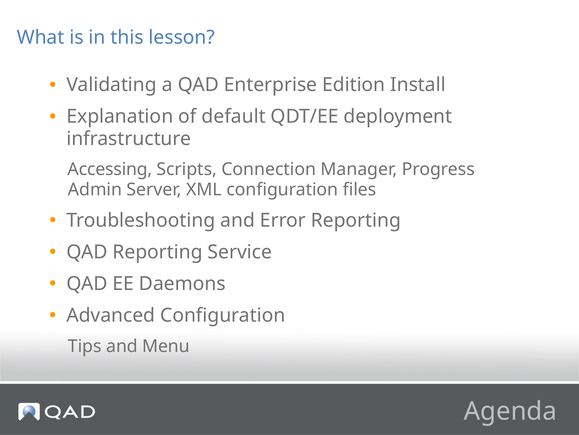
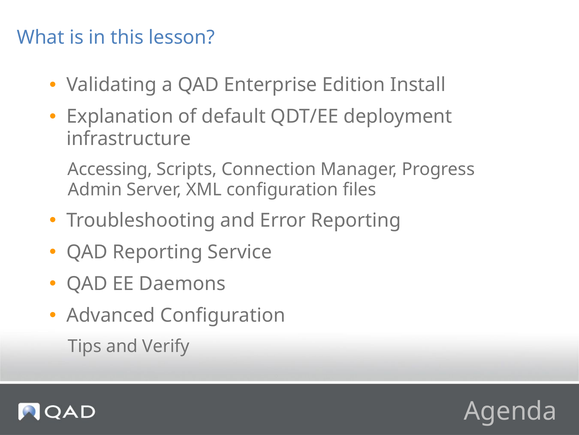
Menu: Menu -> Verify (166, 346)
